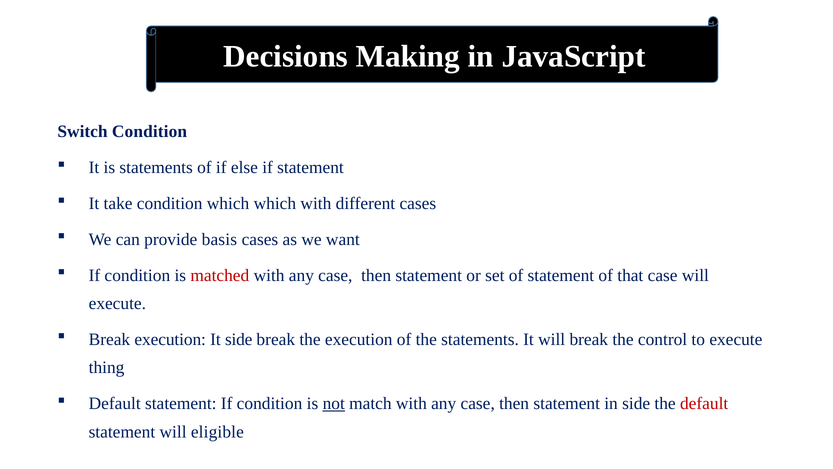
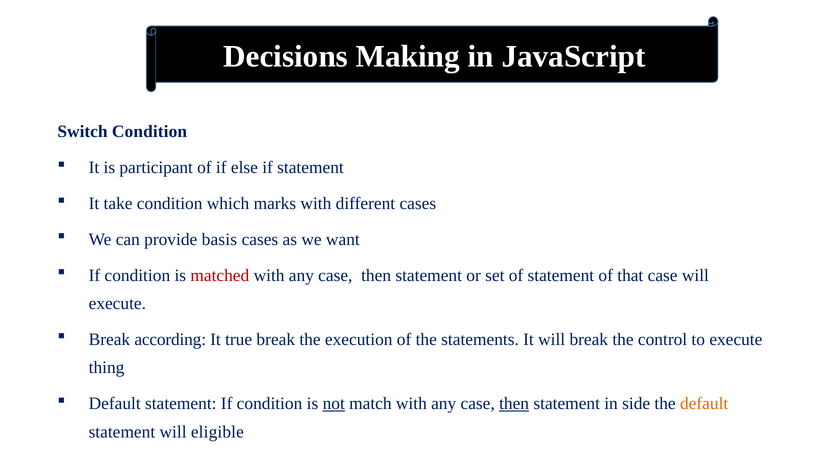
is statements: statements -> participant (156, 168)
which which: which -> marks (275, 203)
Break execution: execution -> according (170, 339)
It side: side -> true (239, 339)
then underline: none -> present (514, 403)
default colour: red -> orange (704, 403)
